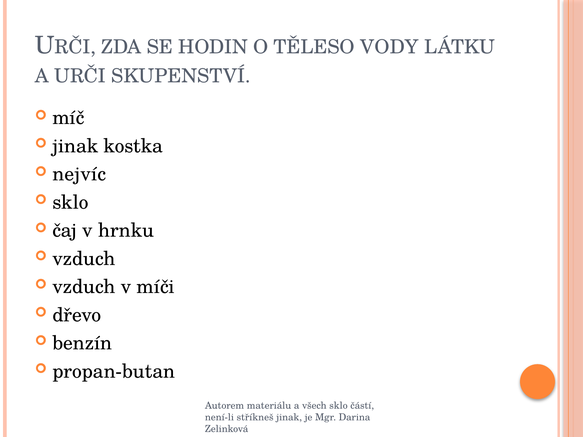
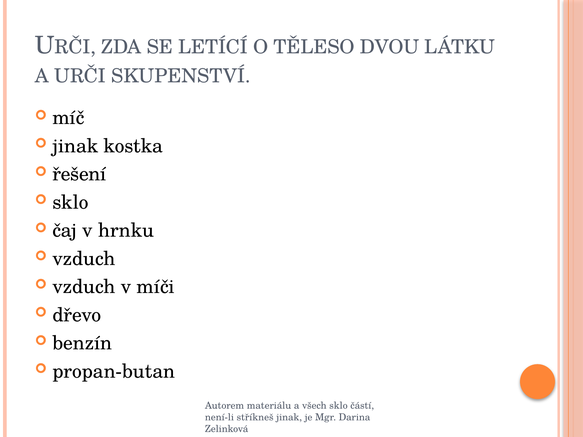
HODIN: HODIN -> LETÍCÍ (213, 47)
VODY: VODY -> DVOU (390, 47)
nejvíc: nejvíc -> řešení (79, 174)
